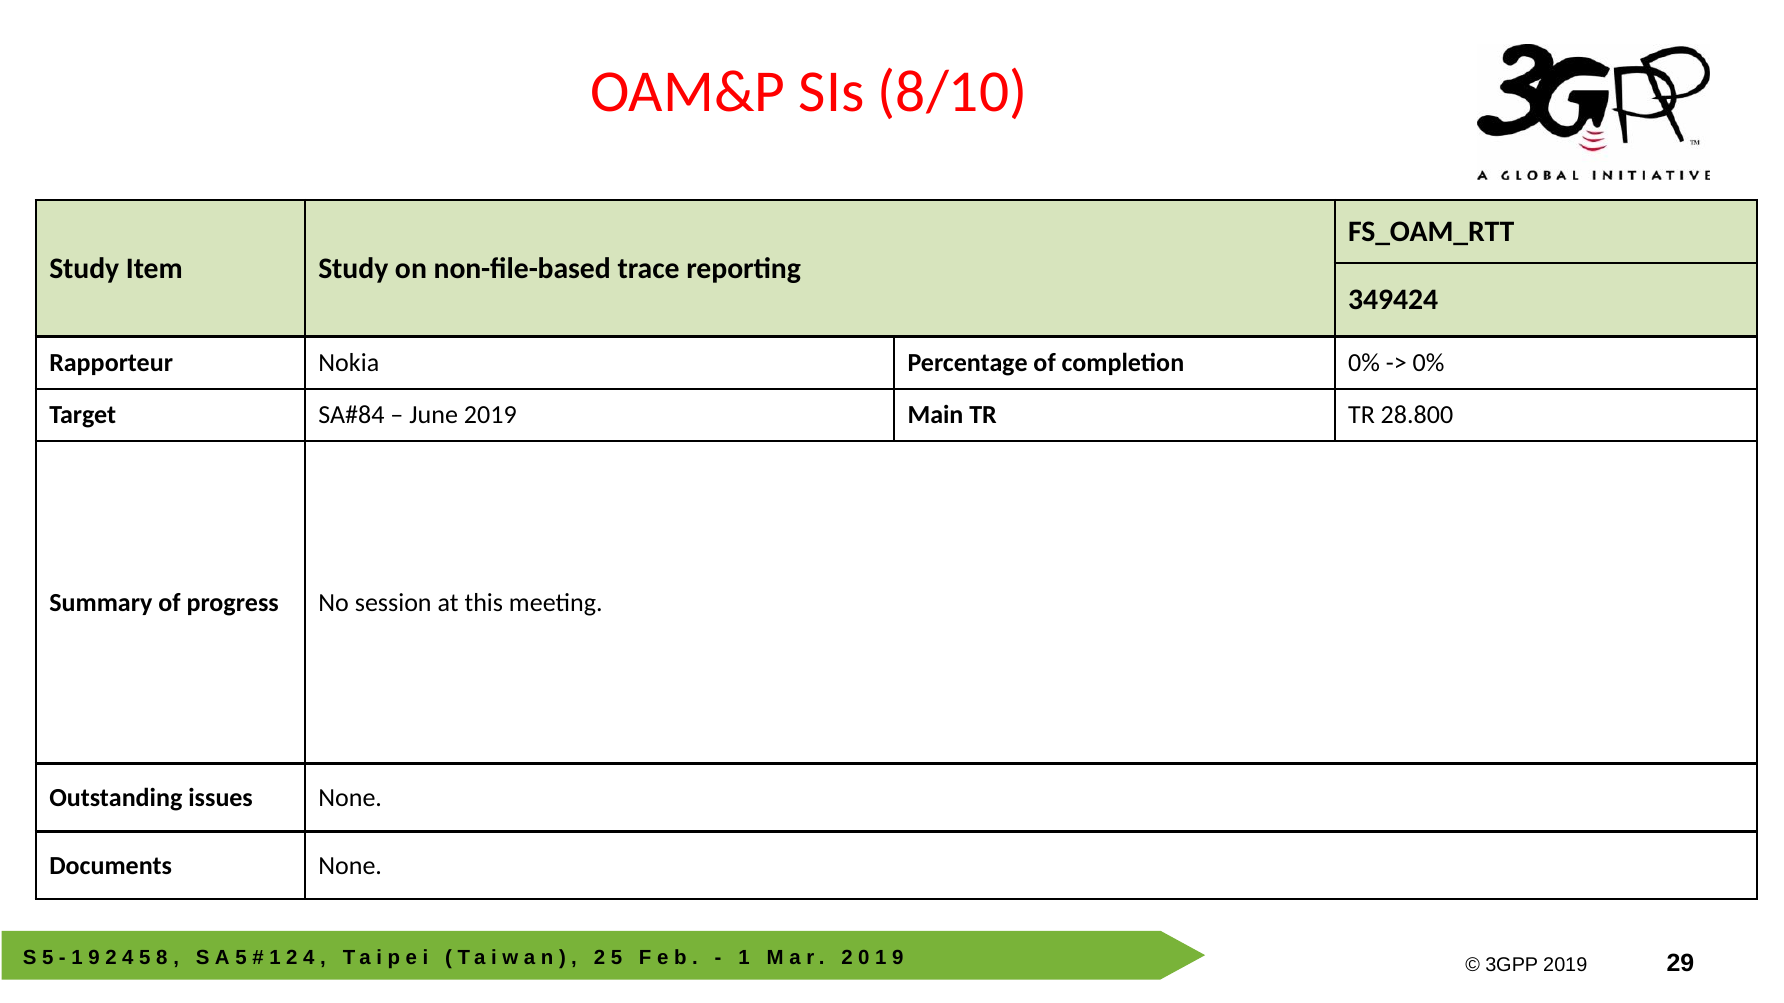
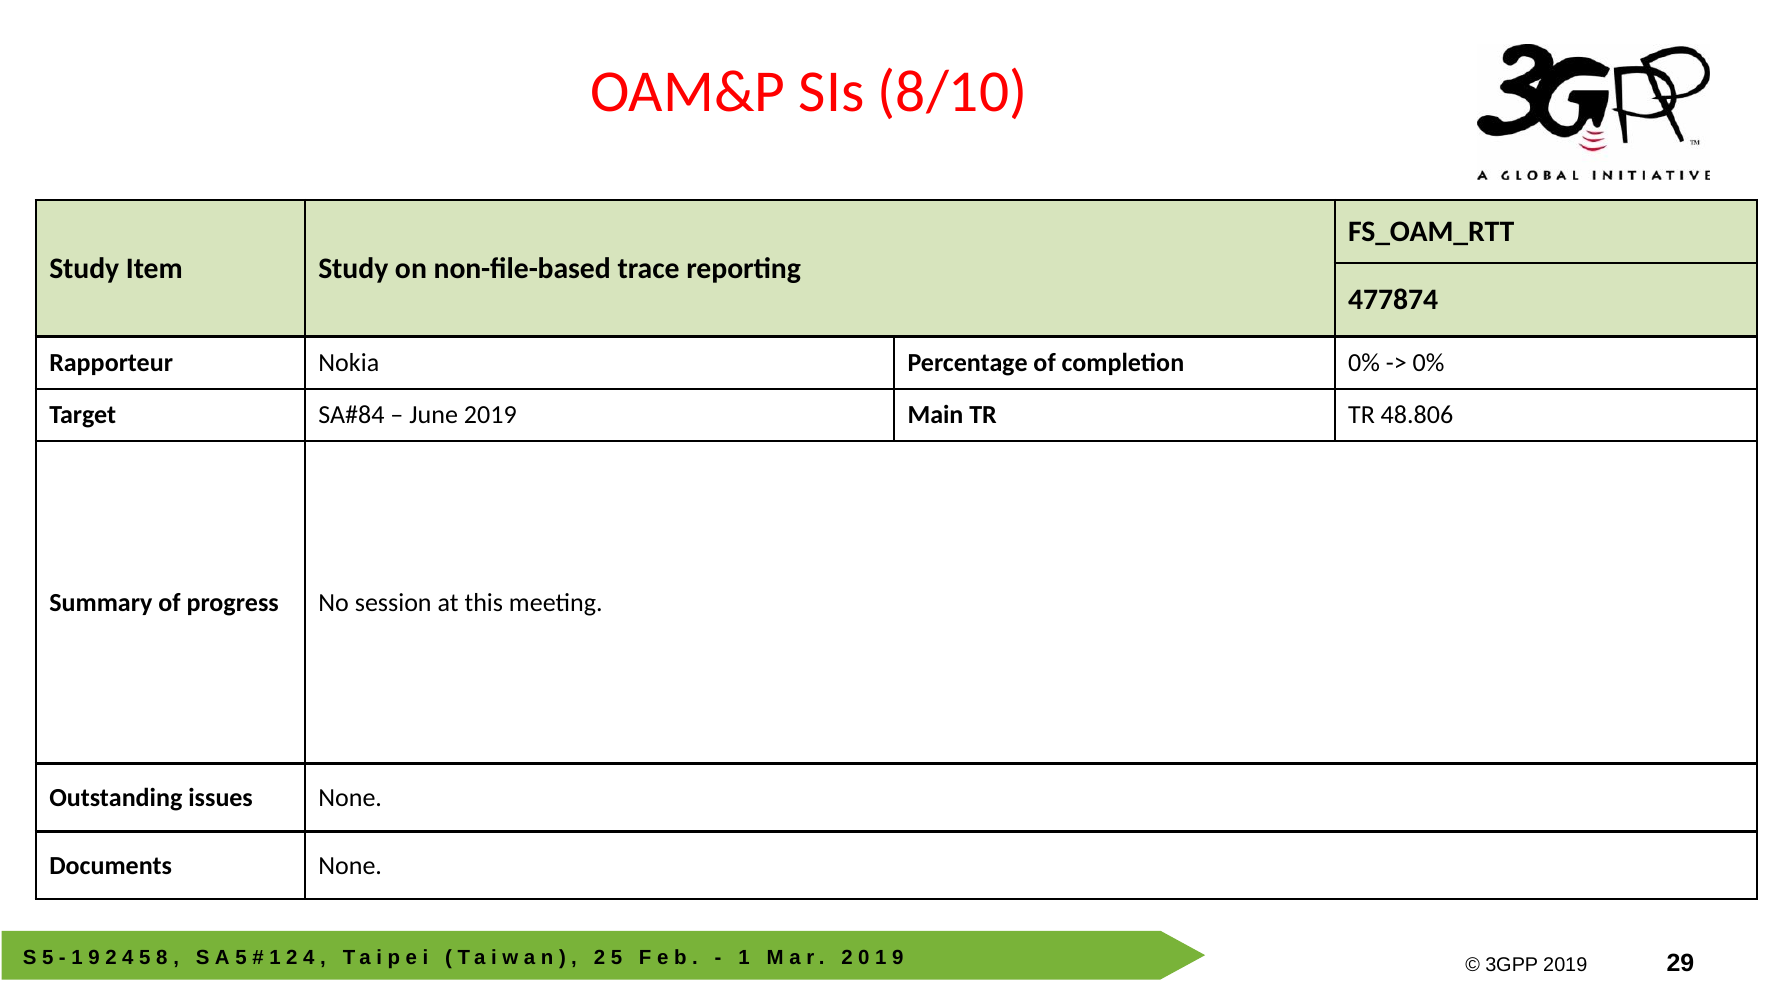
349424: 349424 -> 477874 (1393, 300)
28.800: 28.800 -> 48.806 (1417, 415)
